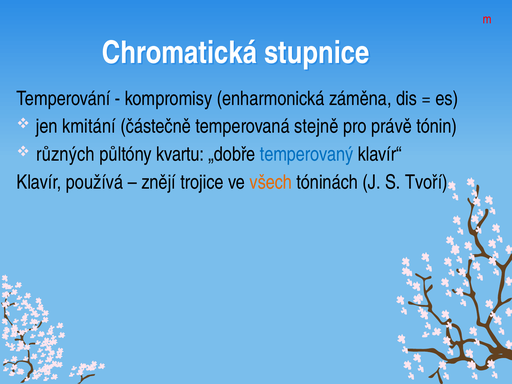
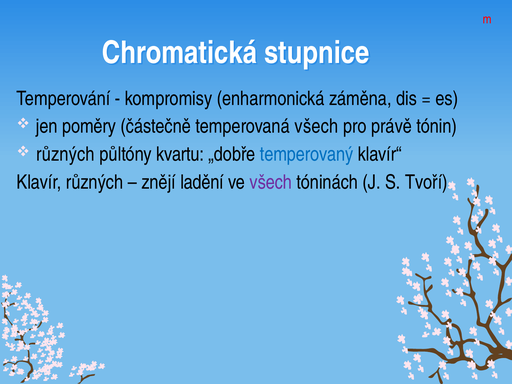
kmitání: kmitání -> poměry (89, 126)
temperovaná stejně: stejně -> všech (316, 126)
Klavír používá: používá -> různých (95, 182)
trojice: trojice -> ladění (202, 182)
všech colour: orange -> purple (271, 182)
